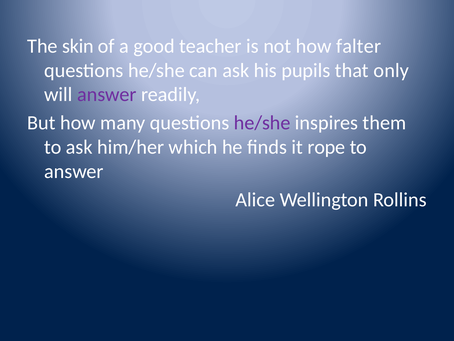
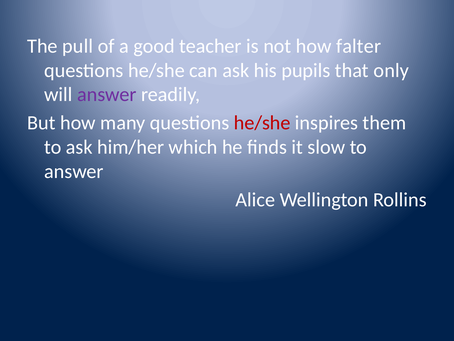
skin: skin -> pull (78, 46)
he/she colour: purple -> red (262, 123)
rope: rope -> slow (326, 147)
